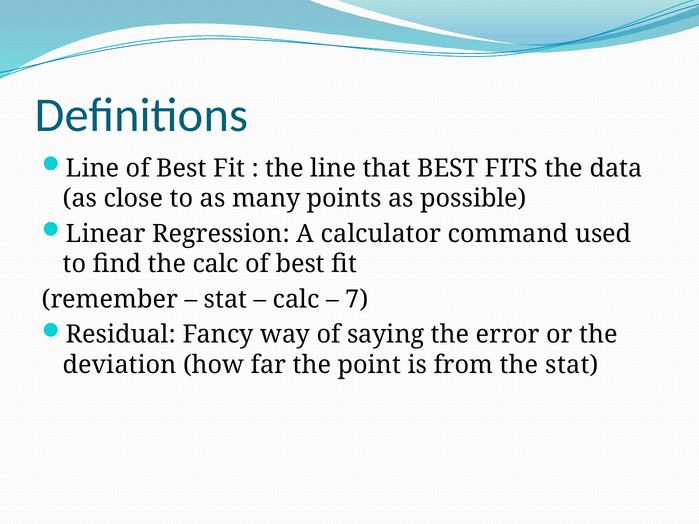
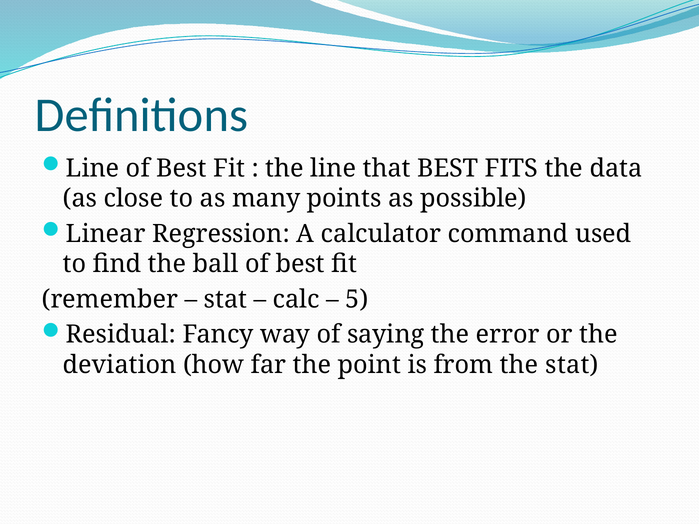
the calc: calc -> ball (216, 264)
7: 7 -> 5 (357, 299)
